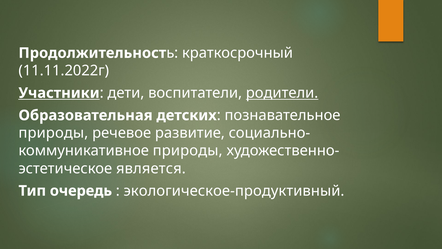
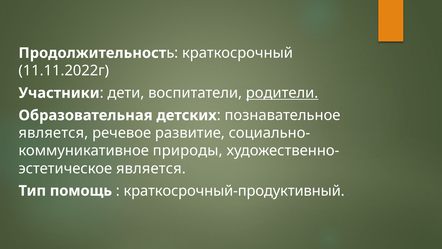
Участники underline: present -> none (59, 93)
природы: природы -> является (53, 133)
очередь: очередь -> помощь (81, 191)
экологическое-продуктивный: экологическое-продуктивный -> краткосрочный-продуктивный (234, 191)
